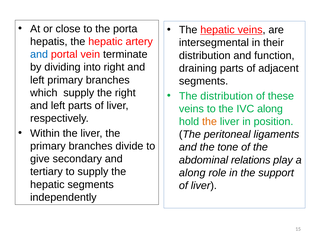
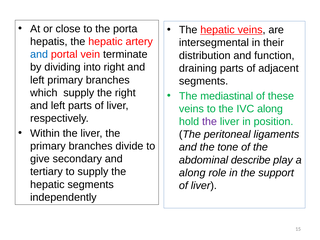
The distribution: distribution -> mediastinal (227, 96)
the colour: orange -> purple (209, 122)
relations: relations -> describe (251, 160)
